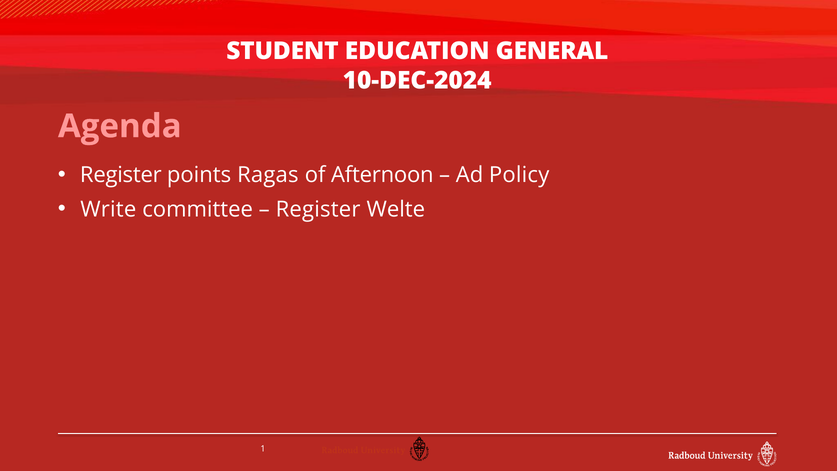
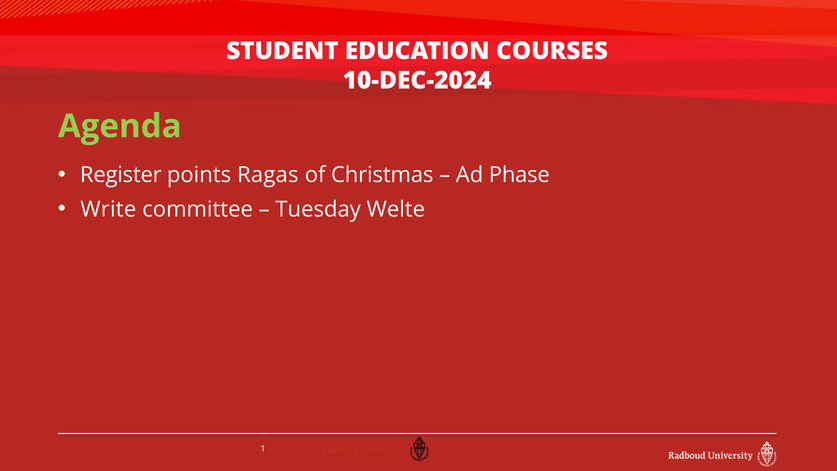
GENERAL: GENERAL -> COURSES (552, 51)
Agenda colour: pink -> light green (120, 126)
Afternoon: Afternoon -> Christmas (382, 175)
Policy: Policy -> Phase (519, 175)
Register: Register -> Tuesday (318, 209)
